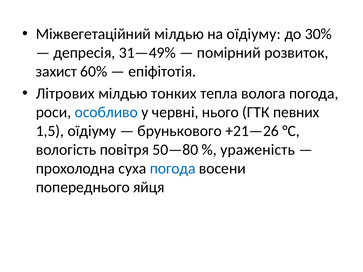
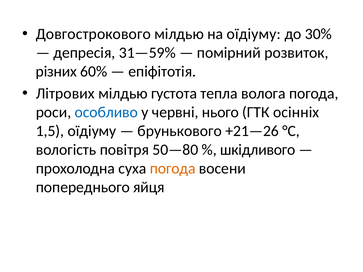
Міжвегетаційний: Міжвегетаційний -> Довгострокового (93, 34)
31—49%: 31—49% -> 31—59% (147, 53)
захист: захист -> різних (56, 72)
тонких: тонких -> густота (174, 94)
певних: певних -> осінніх (296, 112)
ураженість: ураженість -> шкідливого (258, 150)
погода colour: blue -> orange (173, 169)
